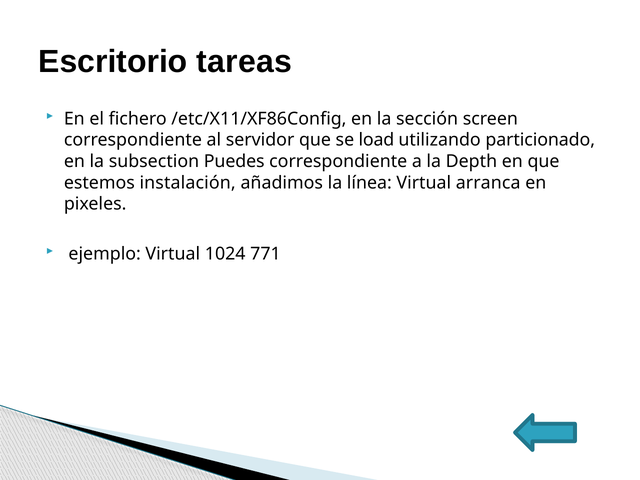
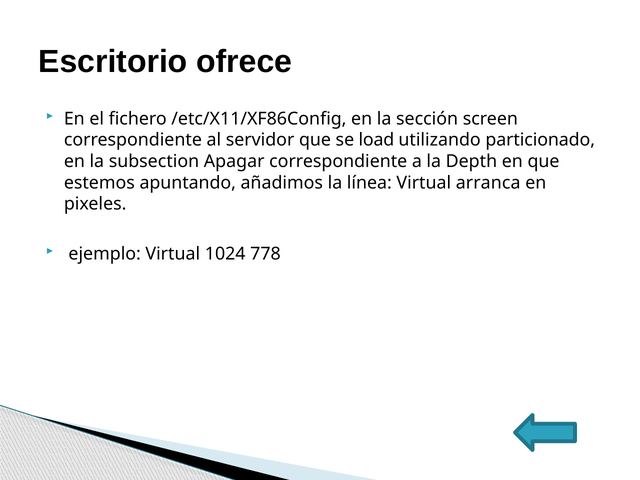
tareas: tareas -> ofrece (244, 61)
Puedes: Puedes -> Apagar (234, 161)
instalación: instalación -> apuntando (188, 183)
771: 771 -> 778 (265, 254)
